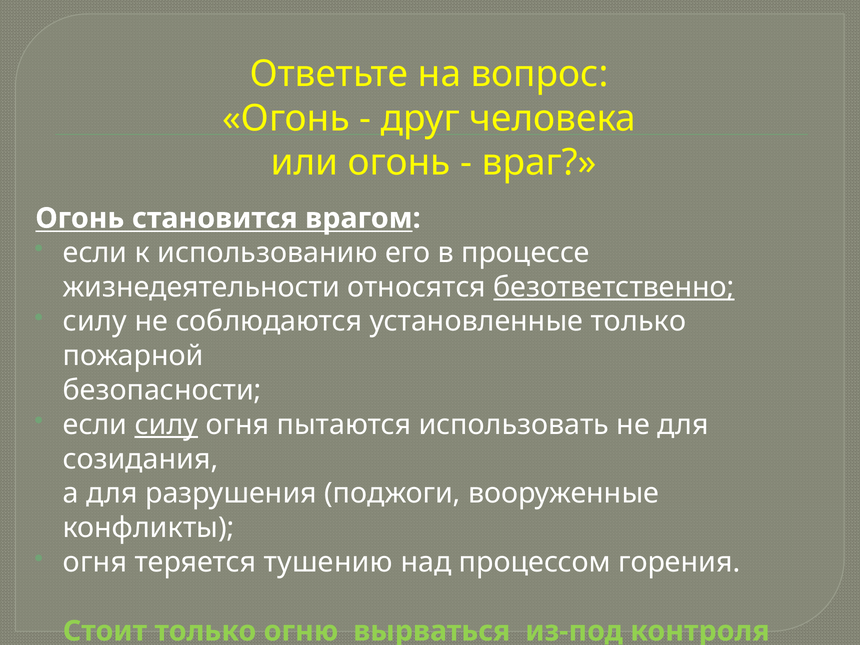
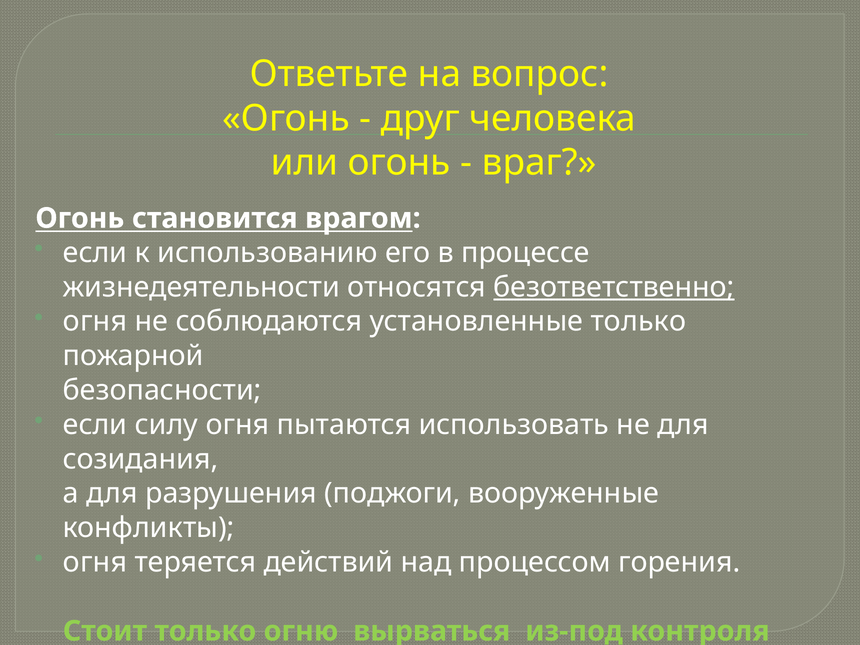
силу: силу -> огня (95, 322)
силу underline: present -> none (166, 425)
тушению: тушению -> действий (328, 562)
